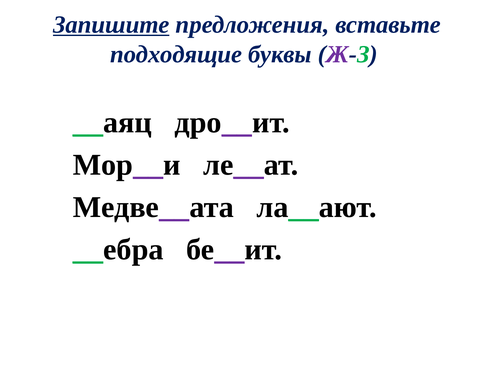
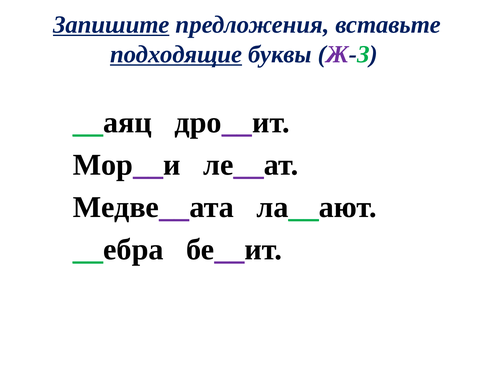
подходящие underline: none -> present (176, 54)
